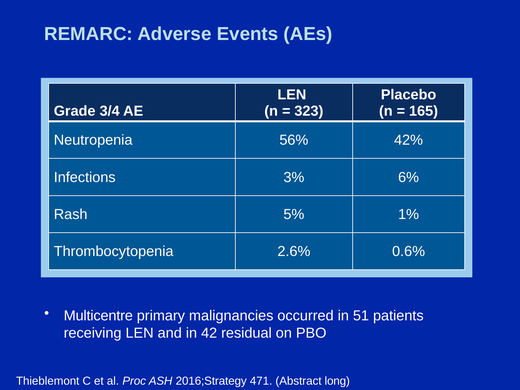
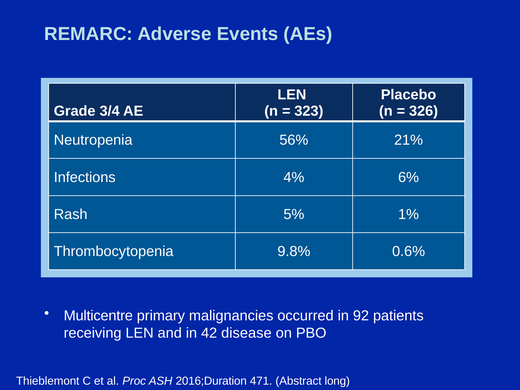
165: 165 -> 326 (424, 111)
42%: 42% -> 21% (409, 140)
3%: 3% -> 4% (294, 177)
2.6%: 2.6% -> 9.8% (294, 251)
51: 51 -> 92 (361, 316)
residual: residual -> disease (246, 333)
2016;Strategy: 2016;Strategy -> 2016;Duration (211, 381)
